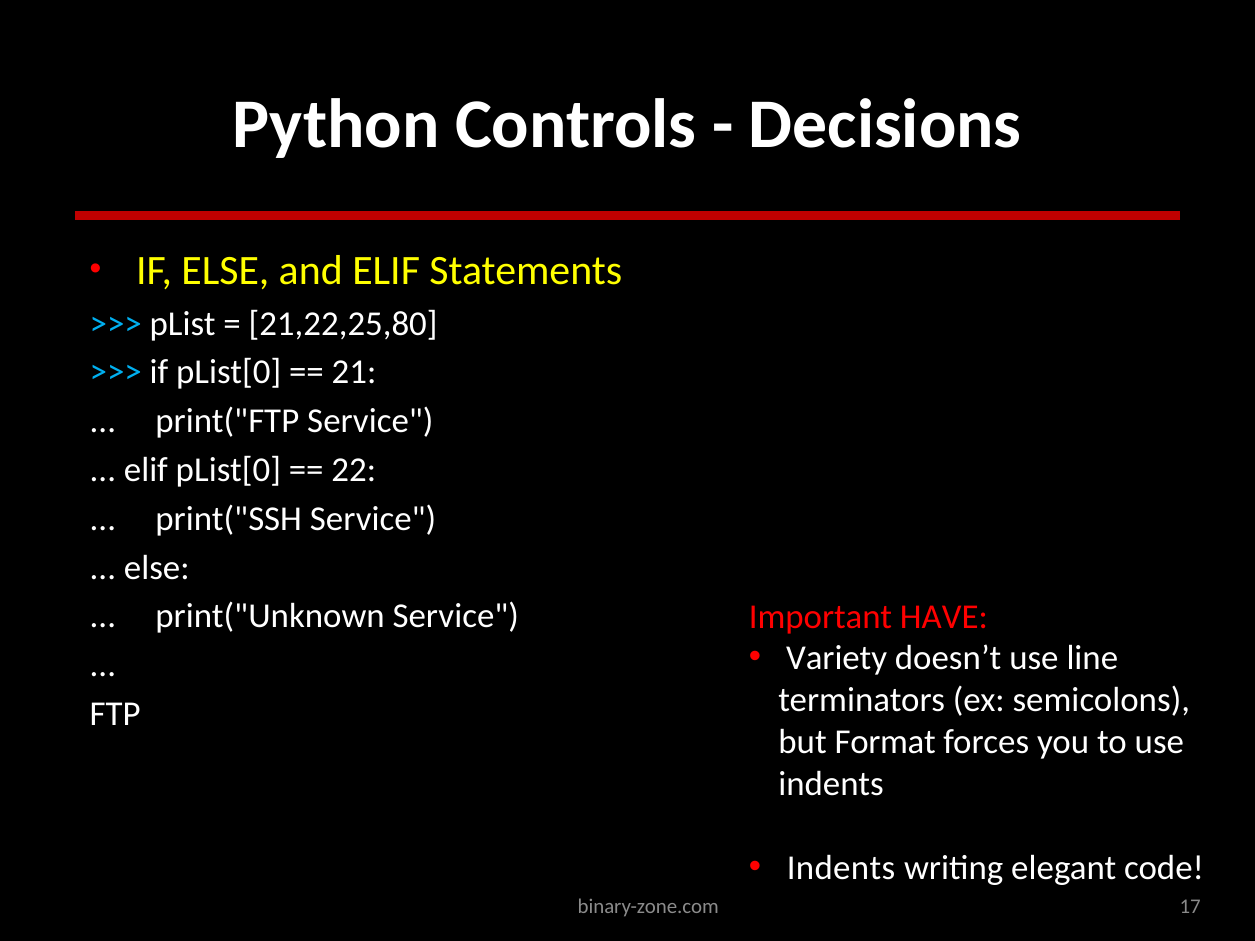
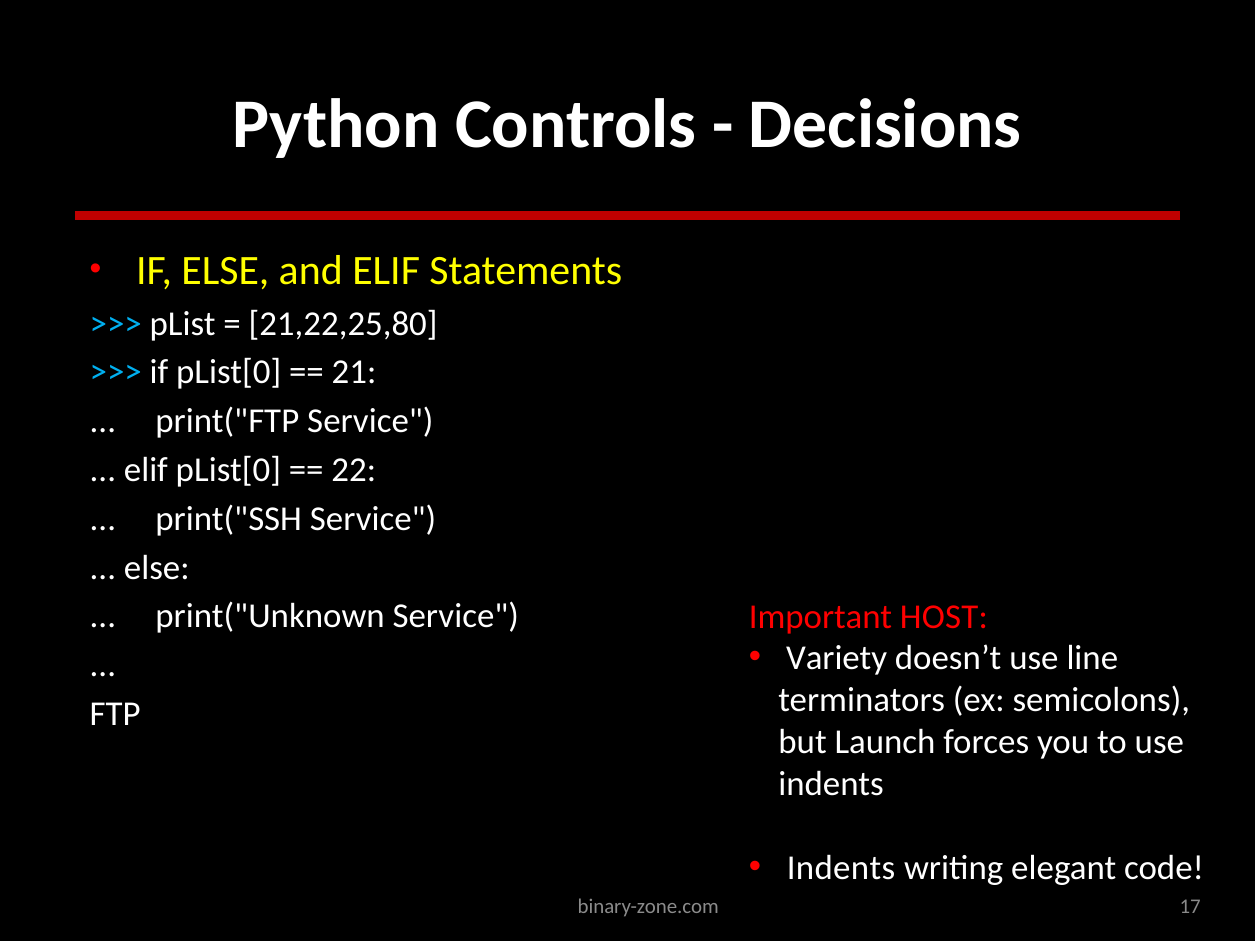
HAVE: HAVE -> HOST (944, 617)
Format: Format -> Launch (885, 742)
